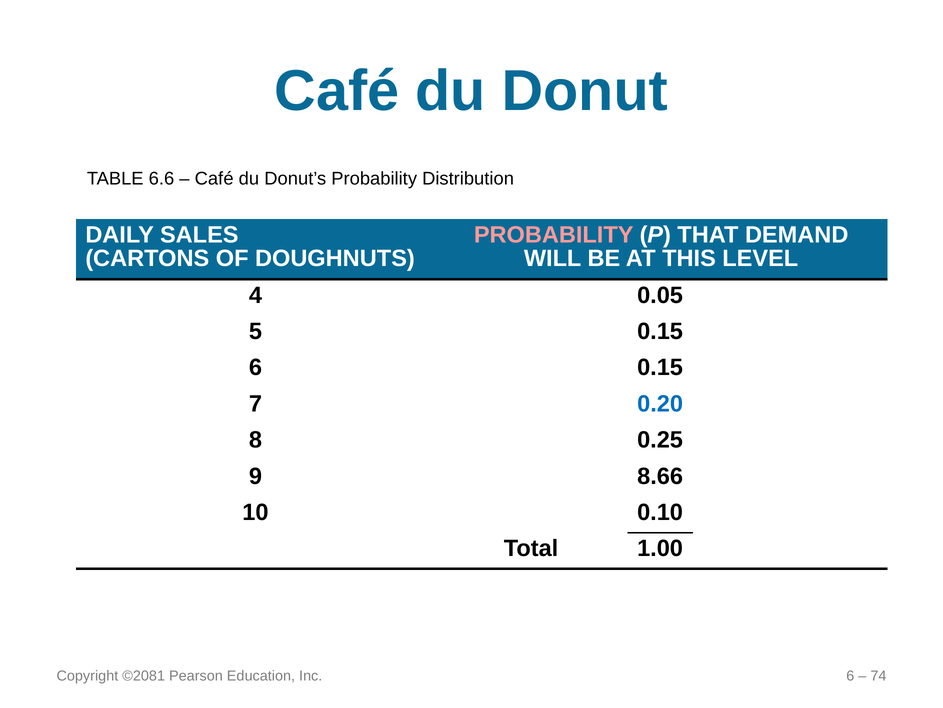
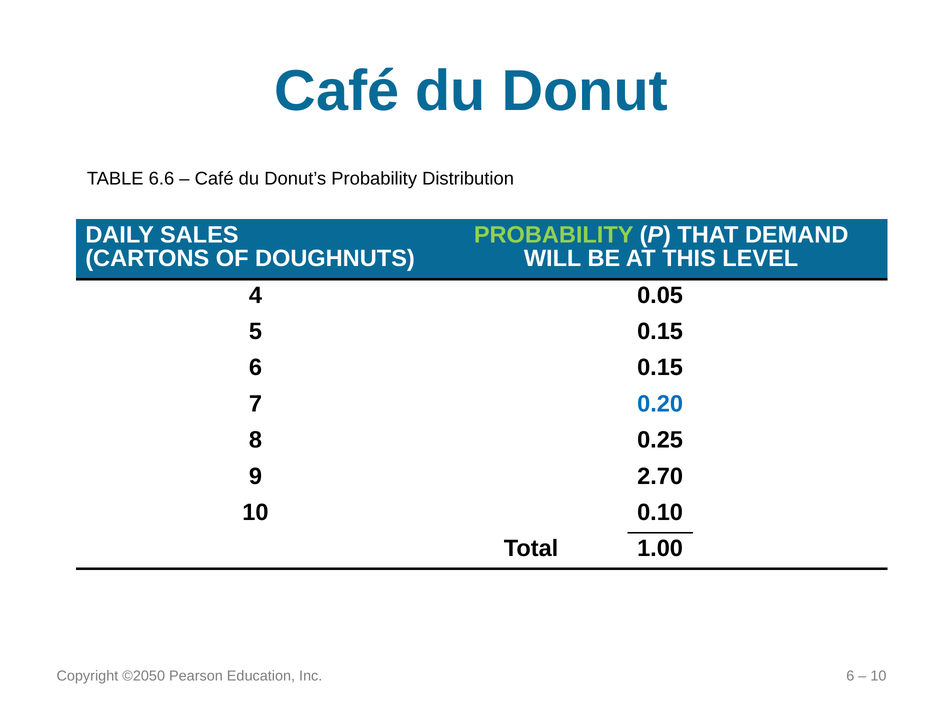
PROBABILITY colour: pink -> light green (554, 235)
8.66: 8.66 -> 2.70 (660, 476)
©2081: ©2081 -> ©2050 (144, 675)
74: 74 -> 10 (878, 675)
